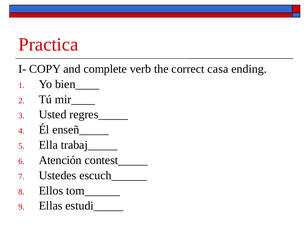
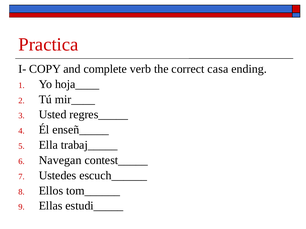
bien____: bien____ -> hoja____ (77, 84)
Atención: Atención -> Navegan (60, 161)
